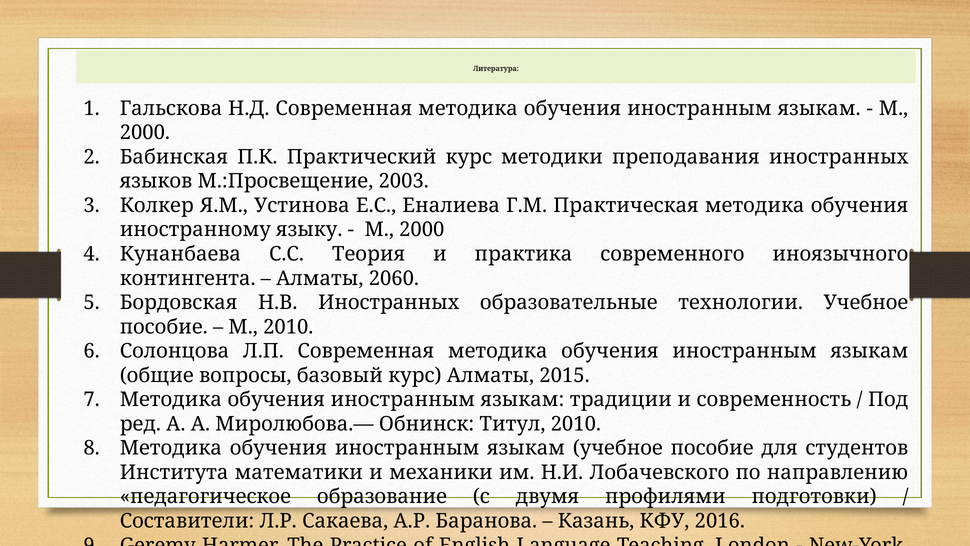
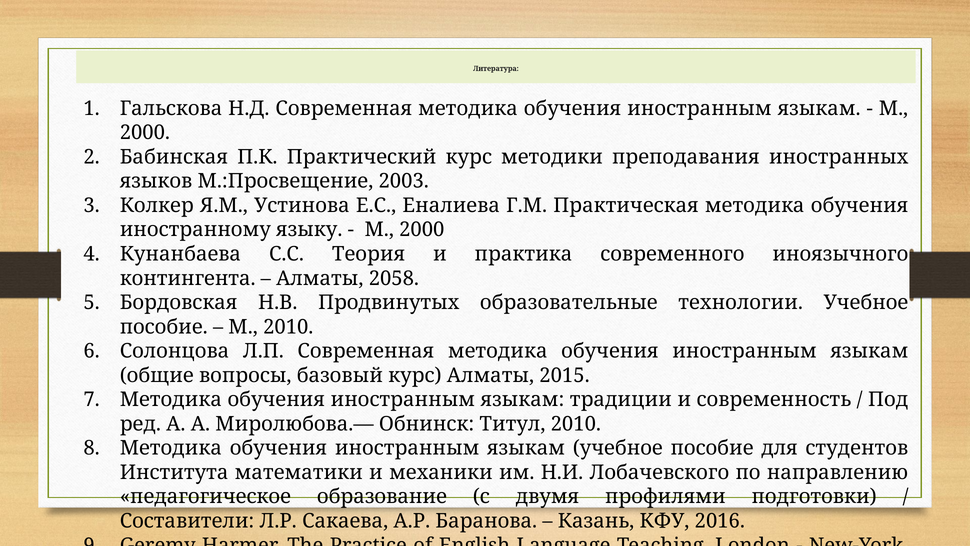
2060: 2060 -> 2058 (394, 278)
Н.В Иностранных: Иностранных -> Продвинутых (389, 302)
